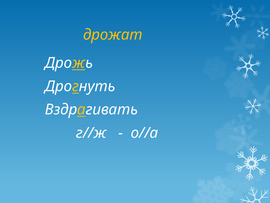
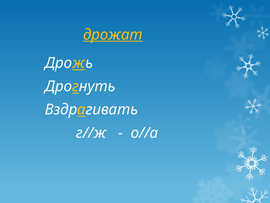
дрожат underline: none -> present (113, 35)
